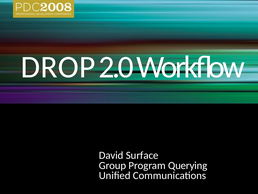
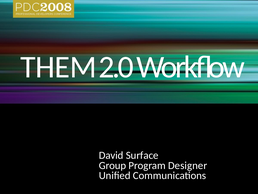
DROP: DROP -> THEM (58, 67)
Querying: Querying -> Designer (188, 165)
